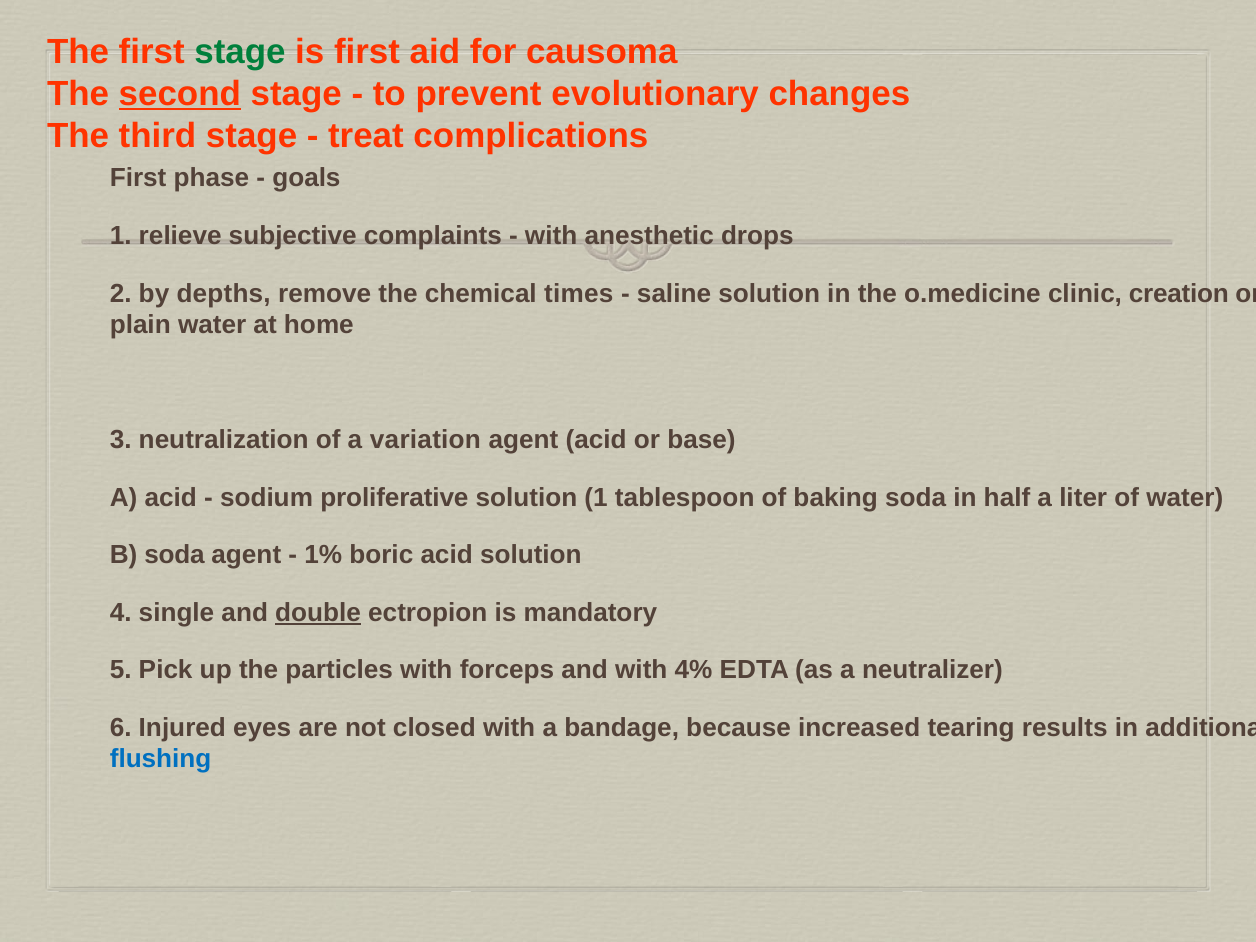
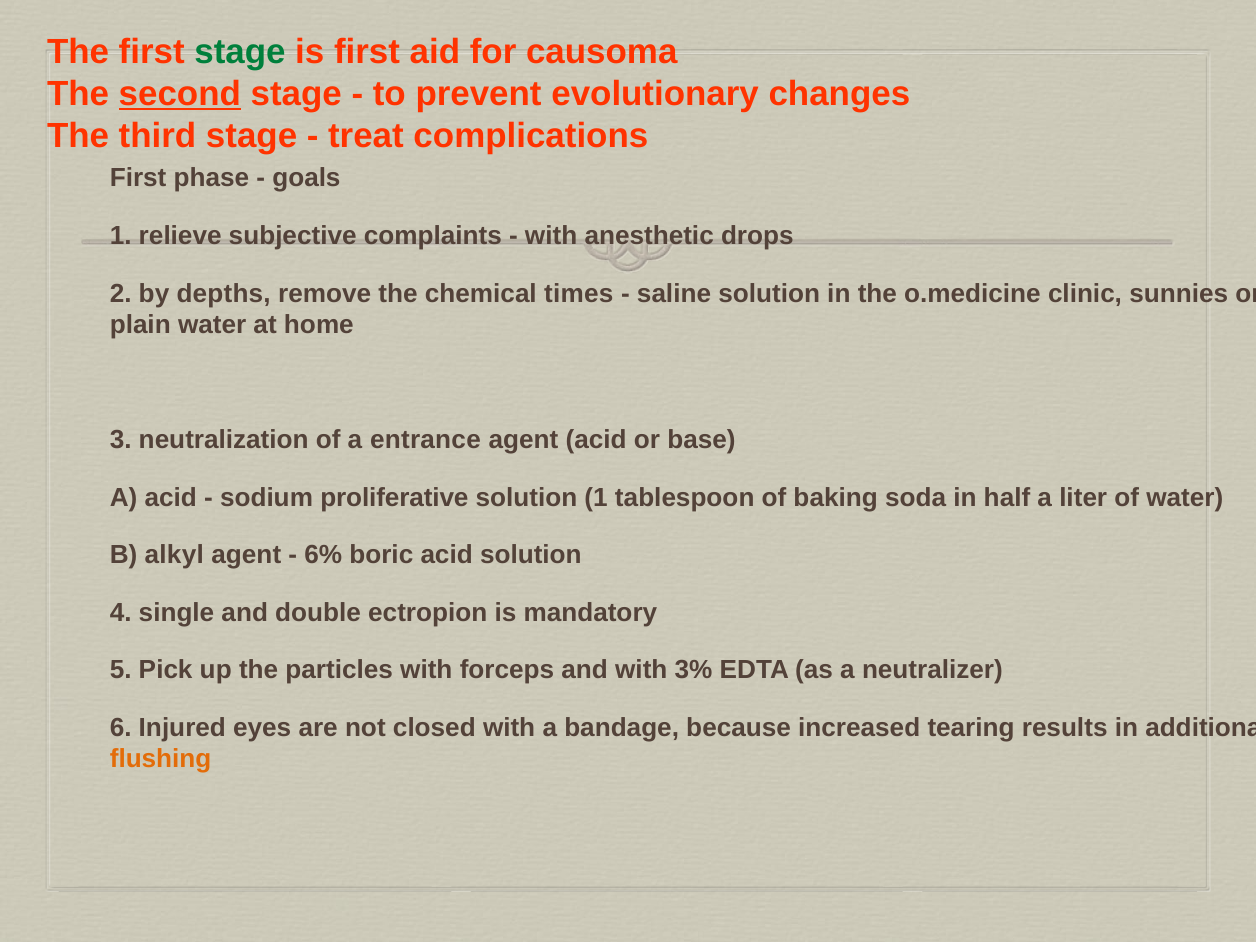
creation: creation -> sunnies (1179, 293)
variation: variation -> entrance (425, 440)
B soda: soda -> alkyl (174, 555)
1%: 1% -> 6% (323, 555)
double underline: present -> none (318, 613)
4%: 4% -> 3% (693, 670)
flushing colour: blue -> orange (161, 759)
